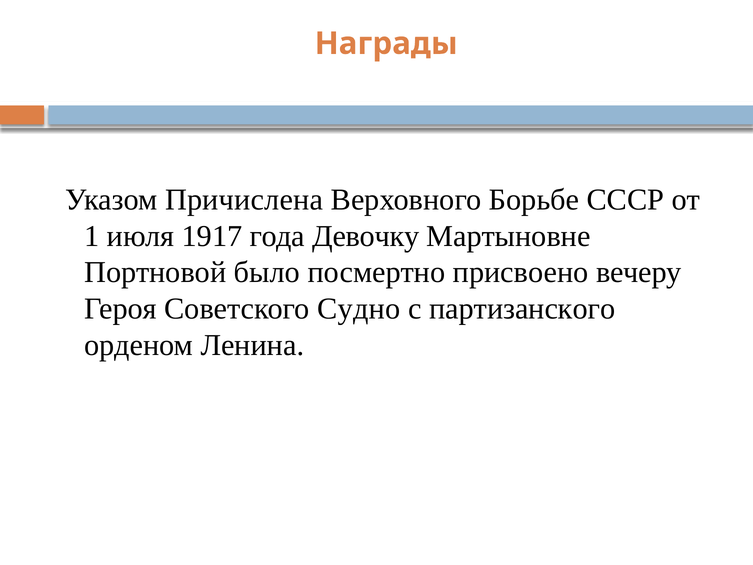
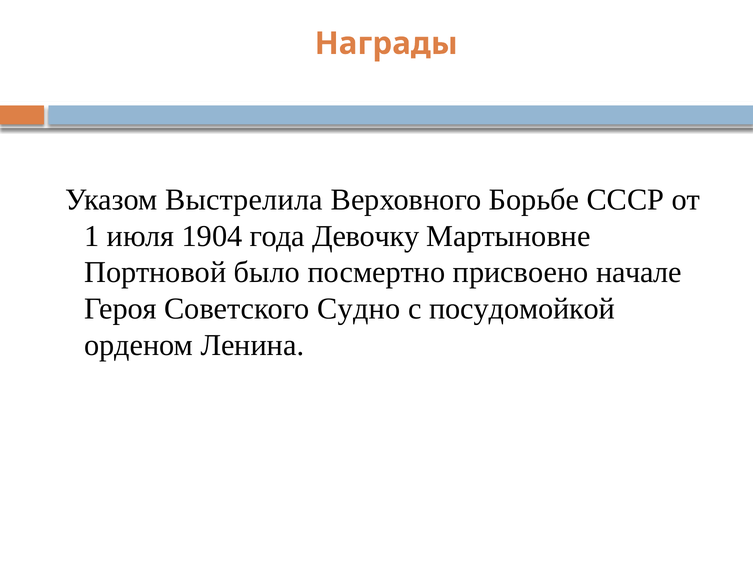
Причислена: Причислена -> Выстрелила (244, 200)
1917: 1917 -> 1904 (212, 236)
вечеру: вечеру -> начале (639, 272)
партизанского: партизанского -> посудомойкой (522, 309)
